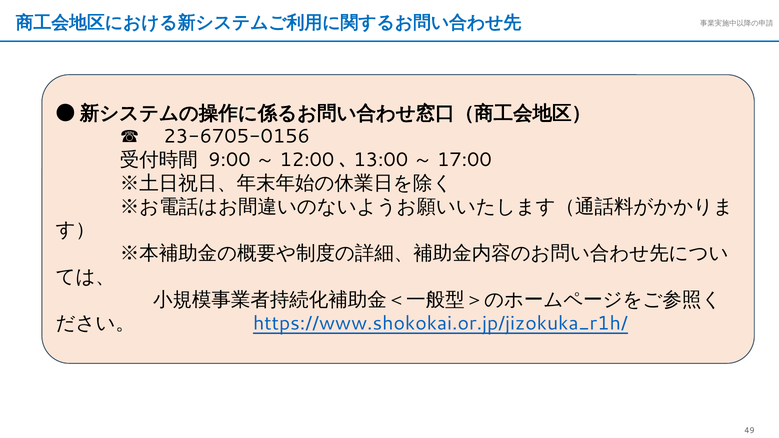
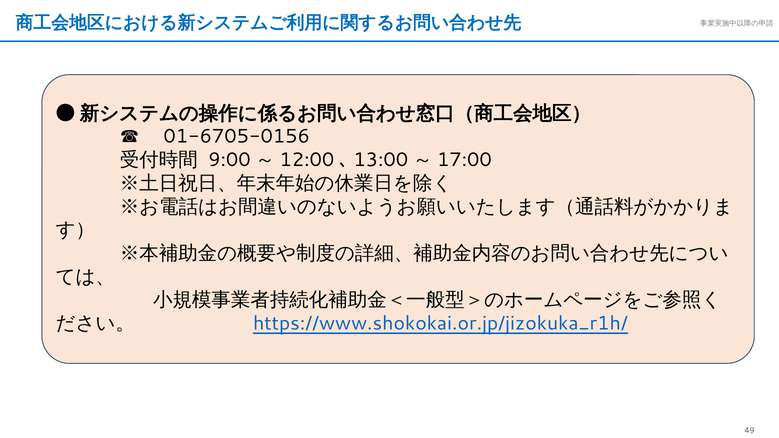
23-6705-0156: 23-6705-0156 -> 01-6705-0156 (237, 137)
